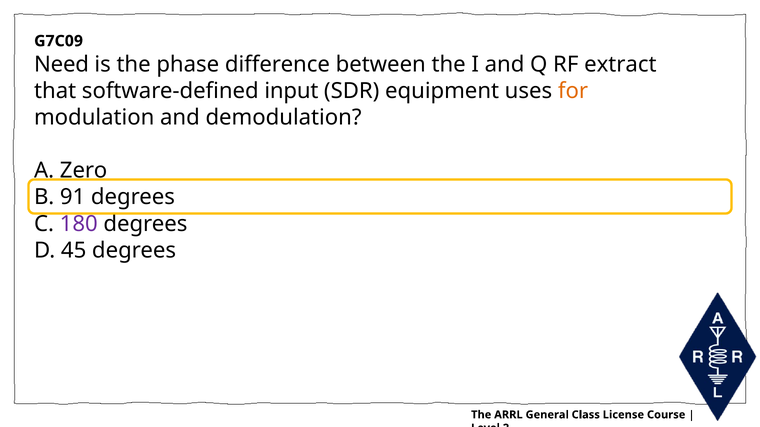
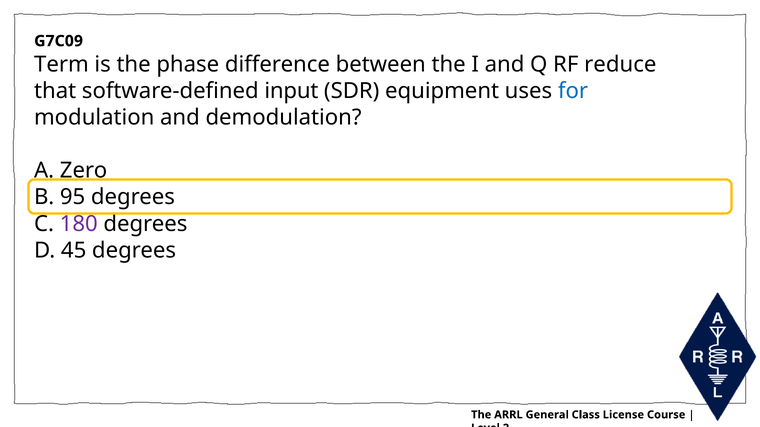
Need: Need -> Term (61, 64)
extract: extract -> reduce (620, 64)
for colour: orange -> blue (573, 91)
91: 91 -> 95 (73, 197)
